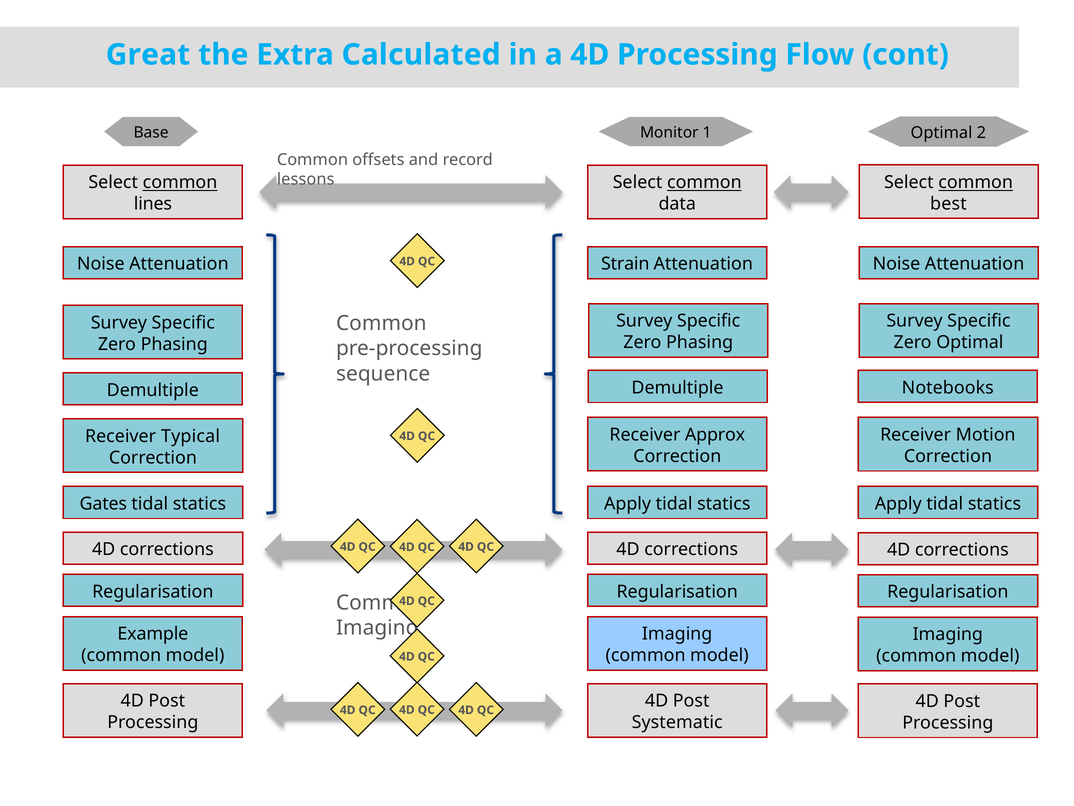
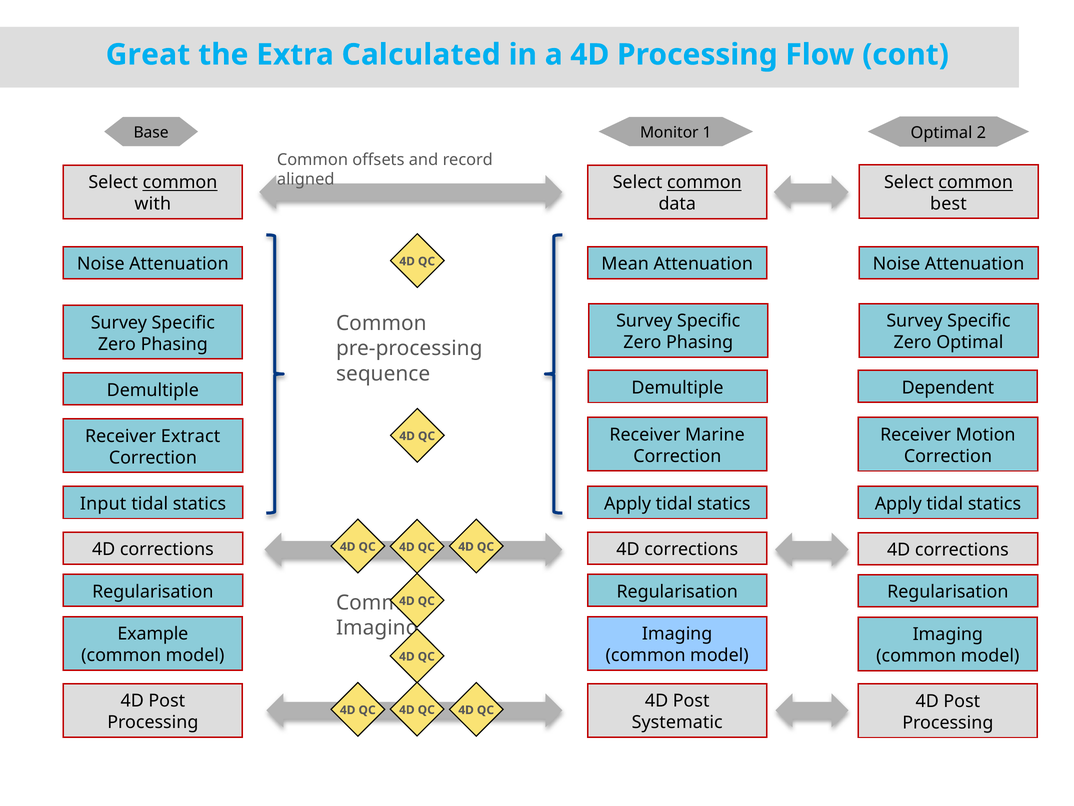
lessons: lessons -> aligned (306, 179)
lines: lines -> with (153, 204)
Strain: Strain -> Mean (625, 264)
Notebooks: Notebooks -> Dependent (948, 387)
Approx: Approx -> Marine (715, 434)
Typical: Typical -> Extract (191, 436)
Gates: Gates -> Input (103, 503)
